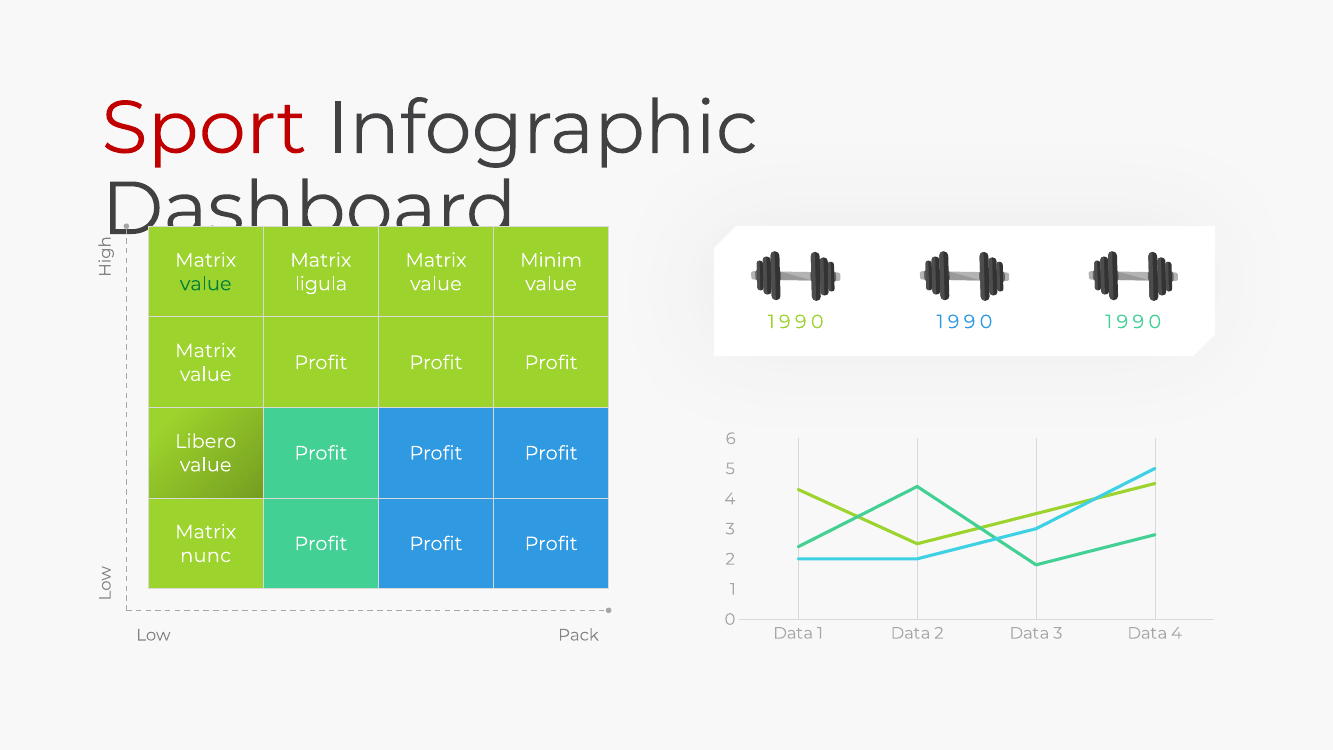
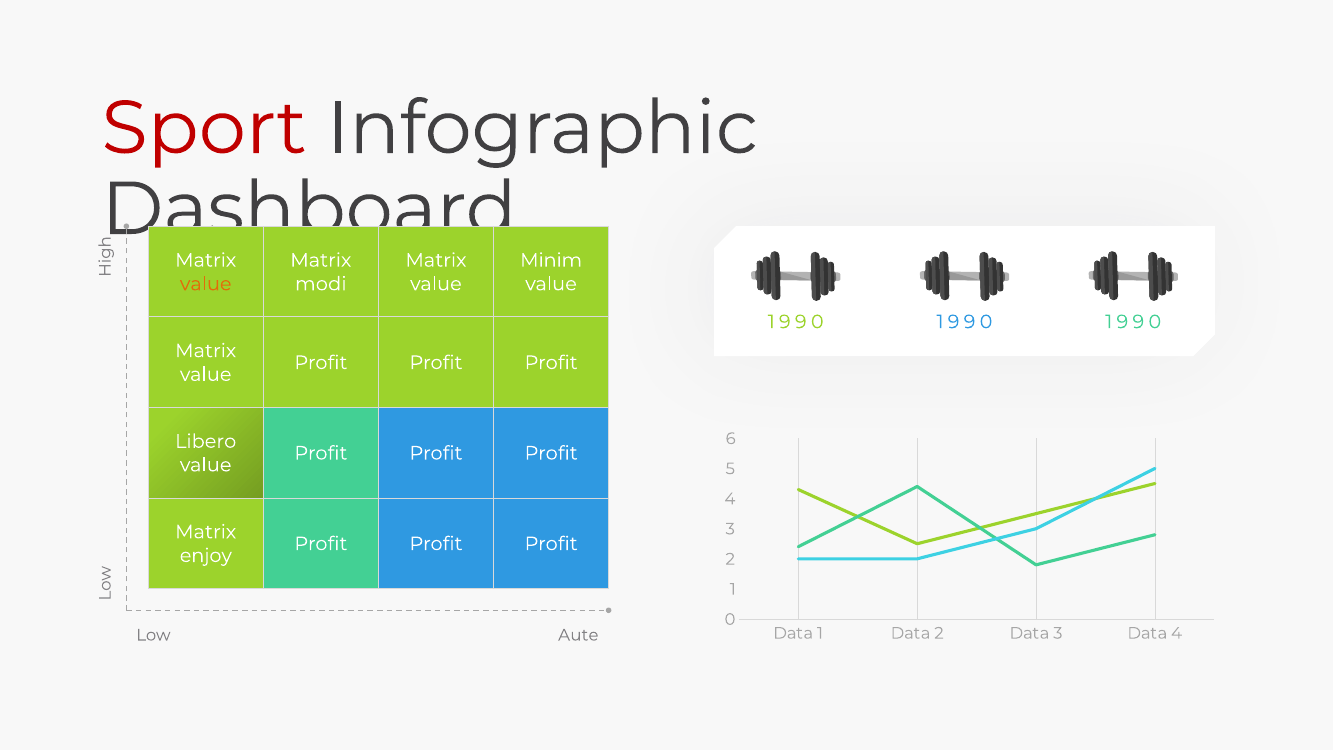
value colour: green -> orange (206, 284)
ligula: ligula -> modi (321, 284)
nunc: nunc -> enjoy (206, 555)
Pack: Pack -> Aute (578, 635)
